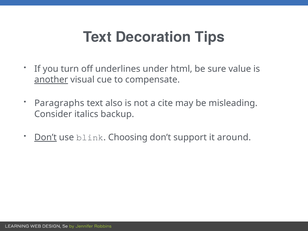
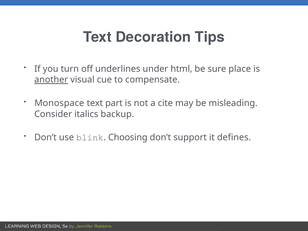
value: value -> place (240, 69)
Paragraphs: Paragraphs -> Monospace (59, 103)
also: also -> part (114, 103)
Don’t underline: present -> none (45, 137)
around: around -> defines (234, 137)
